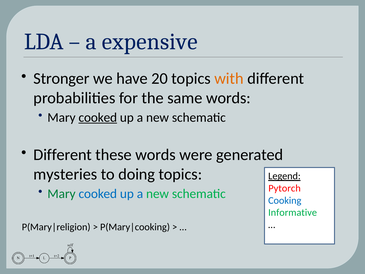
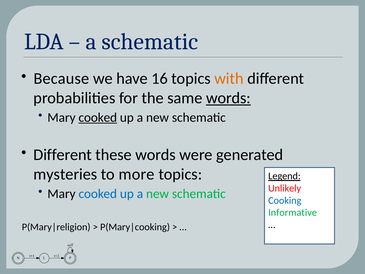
a expensive: expensive -> schematic (150, 42)
Stronger: Stronger -> Because (61, 78)
20: 20 -> 16 (160, 78)
words underline: none -> present (228, 98)
doing: doing -> more (137, 174)
Pytorch: Pytorch -> Unlikely (285, 188)
Mary colour: green -> black (61, 194)
